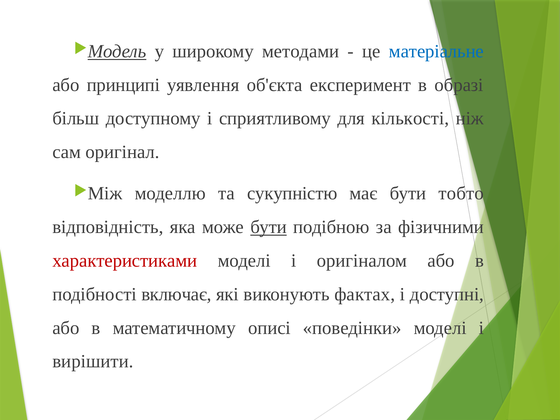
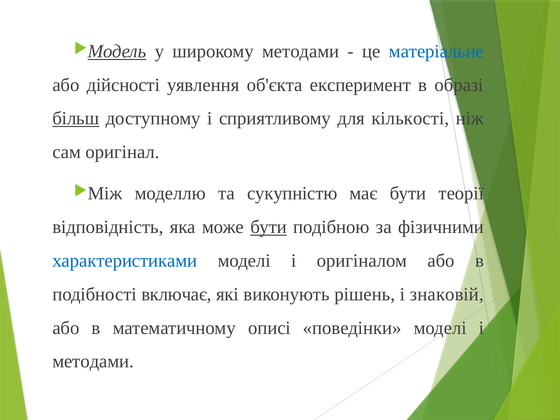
принципі: принципі -> дійсності (123, 85)
більш underline: none -> present (76, 118)
тобто: тобто -> теорії (461, 193)
характеристиками colour: red -> blue (125, 261)
фактах: фактах -> рішень (365, 294)
доступні: доступні -> знаковій (447, 294)
вирішити: вирішити -> методами (93, 361)
